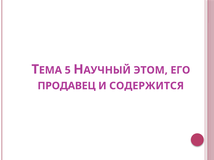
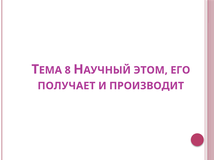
5: 5 -> 8 (68, 70)
ПРОДАВЕЦ: ПРОДАВЕЦ -> ПОЛУЧАЕТ (66, 86)
СОДЕРЖИТСЯ: СОДЕРЖИТСЯ -> ПРОИЗВОДИТ (147, 86)
